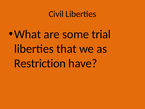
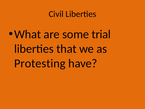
Restriction: Restriction -> Protesting (40, 63)
